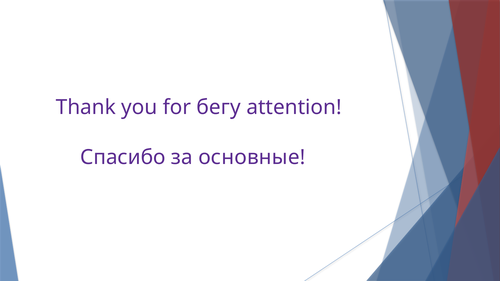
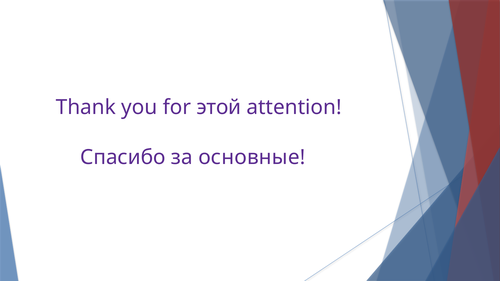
бегу: бегу -> этой (219, 107)
